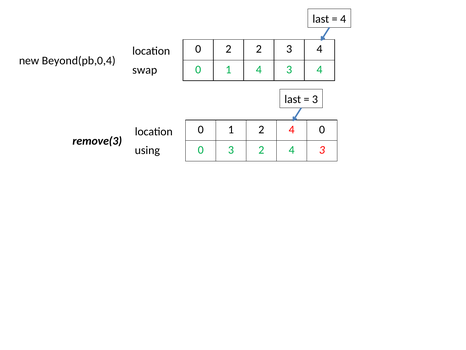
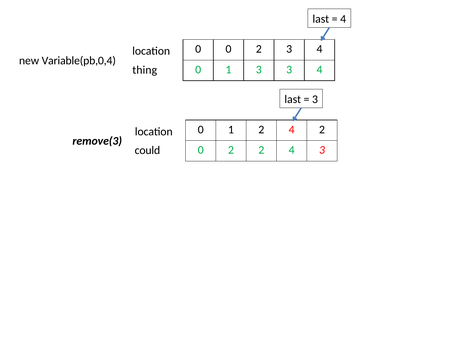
0 2: 2 -> 0 (228, 49)
Beyond(pb,0,4: Beyond(pb,0,4 -> Variable(pb,0,4 (79, 60)
1 4: 4 -> 3 (259, 70)
swap: swap -> thing (145, 70)
2 4 0: 0 -> 2 (322, 129)
3: 3 -> 2 (231, 150)
using: using -> could (147, 150)
